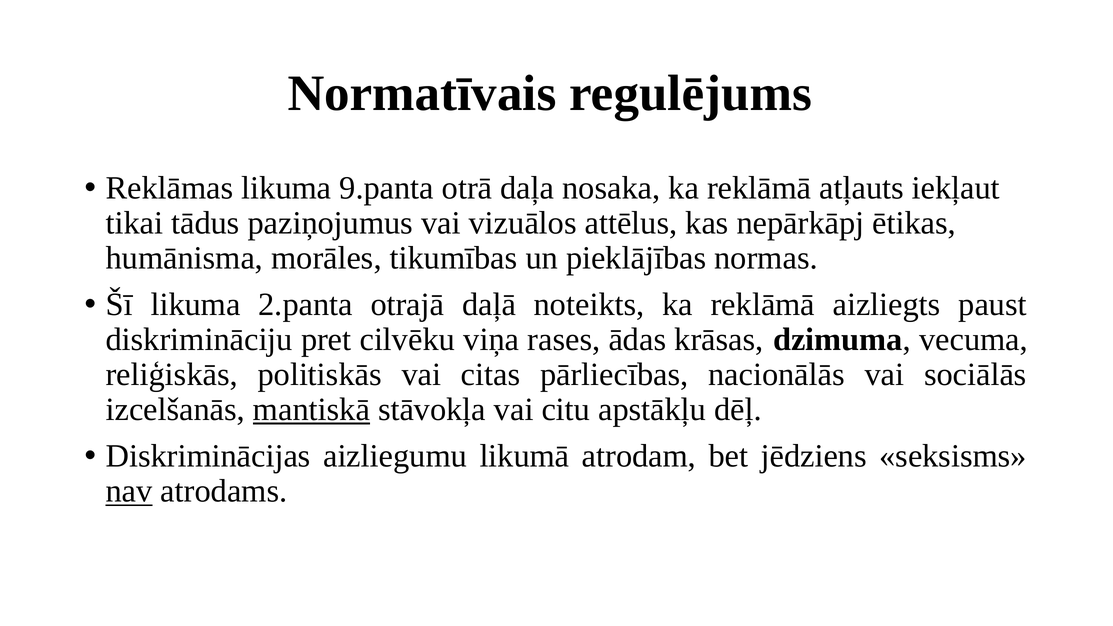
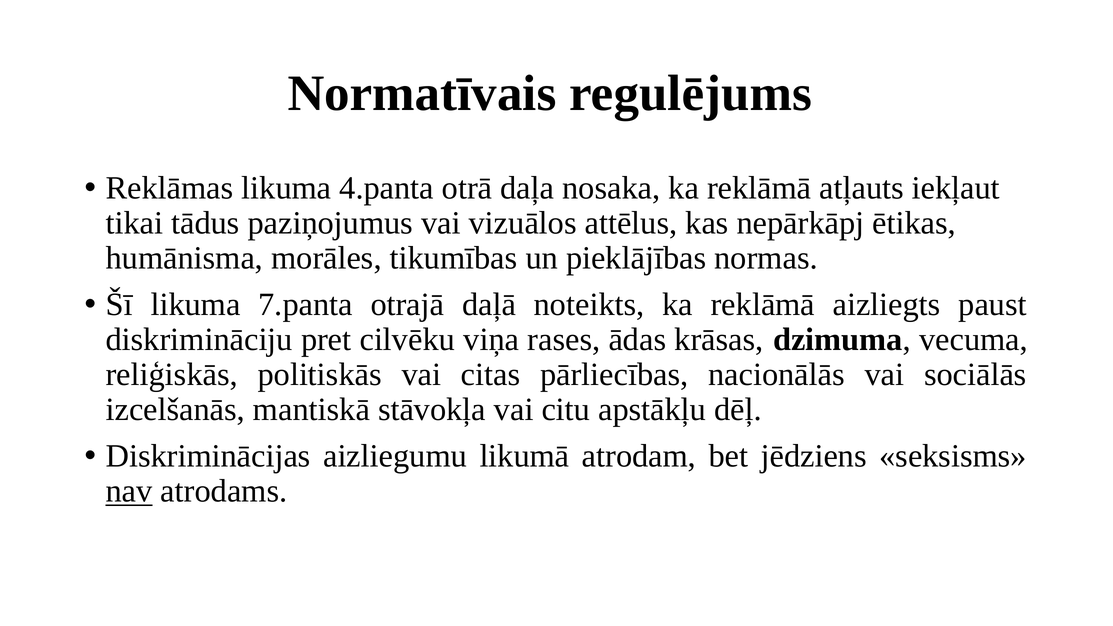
9.panta: 9.panta -> 4.panta (387, 188)
2.panta: 2.panta -> 7.panta (305, 305)
mantiskā underline: present -> none (311, 410)
